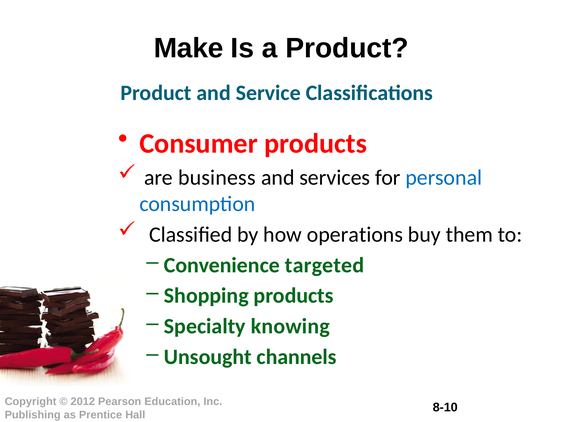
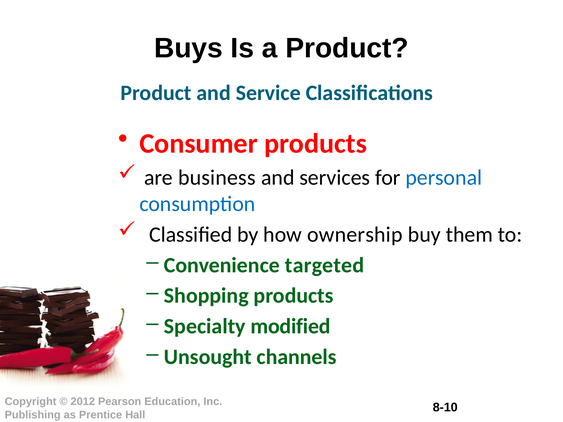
Make: Make -> Buys (188, 48)
operations: operations -> ownership (355, 235)
knowing: knowing -> modified (291, 327)
